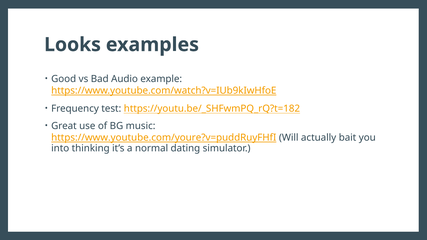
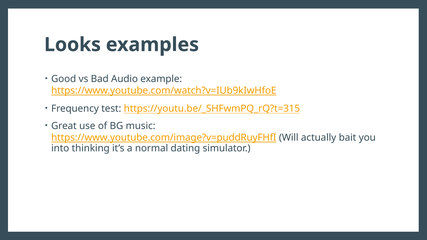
https://youtu.be/_SHFwmPQ_rQ?t=182: https://youtu.be/_SHFwmPQ_rQ?t=182 -> https://youtu.be/_SHFwmPQ_rQ?t=315 (212, 109)
https://www.youtube.com/youre?v=puddRuyFHfI: https://www.youtube.com/youre?v=puddRuyFHfI -> https://www.youtube.com/image?v=puddRuyFHfI (164, 138)
